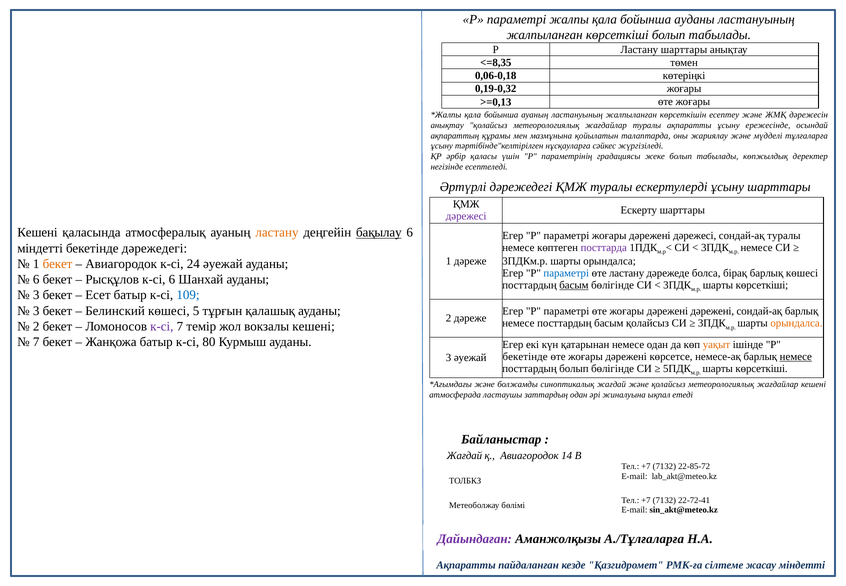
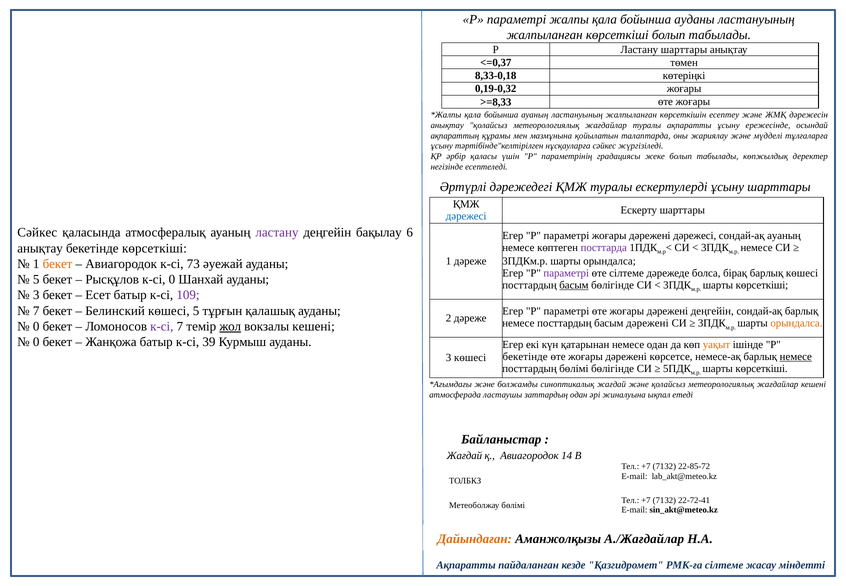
<=8,35: <=8,35 -> <=0,37 (496, 62)
0,06-0,18: 0,06-0,18 -> 8,33-0,18 (496, 76)
>=0,13: >=0,13 -> >=8,33 (496, 102)
дәрежесі colour: purple -> blue (466, 216)
Кешені: Кешені -> Сәйкес (37, 232)
ластану colour: orange -> purple (277, 232)
бақылау underline: present -> none (379, 232)
сондай-ақ туралы: туралы -> ауаның (784, 235)
міндетті: міндетті -> анықтау (40, 248)
бекетінде дәрежедегі: дәрежедегі -> көрсеткіші (154, 248)
24: 24 -> 73 (193, 264)
параметрі colour: blue -> purple (566, 273)
өте ластану: ластану -> сілтеме (627, 273)
6: 6 -> 5 (36, 279)
к-сі 6: 6 -> 0 (172, 279)
109 colour: blue -> purple (188, 295)
3: 3 -> 7 (36, 311)
дәрежені дәрежені: дәрежені -> деңгейін (712, 311)
басым қолайсыз: қолайсыз -> дәрежені (647, 323)
2: 2 -> 0 (36, 326)
жол underline: none -> present (230, 326)
7: 7 -> 0 (36, 342)
80: 80 -> 39 (209, 342)
3 әуежай: әуежай -> көшесі (470, 357)
посттардың болып: болып -> бөлімі (574, 368)
Дайындаған colour: purple -> orange (475, 539)
А./Тұлғаларға: А./Тұлғаларға -> А./Жағдайлар (644, 539)
